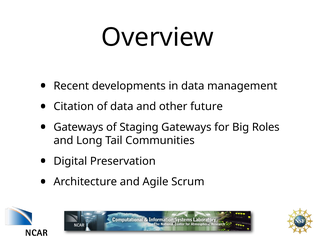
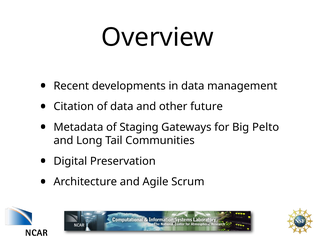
Gateways: Gateways -> Metadata (78, 127)
Roles: Roles -> Pelto (266, 127)
